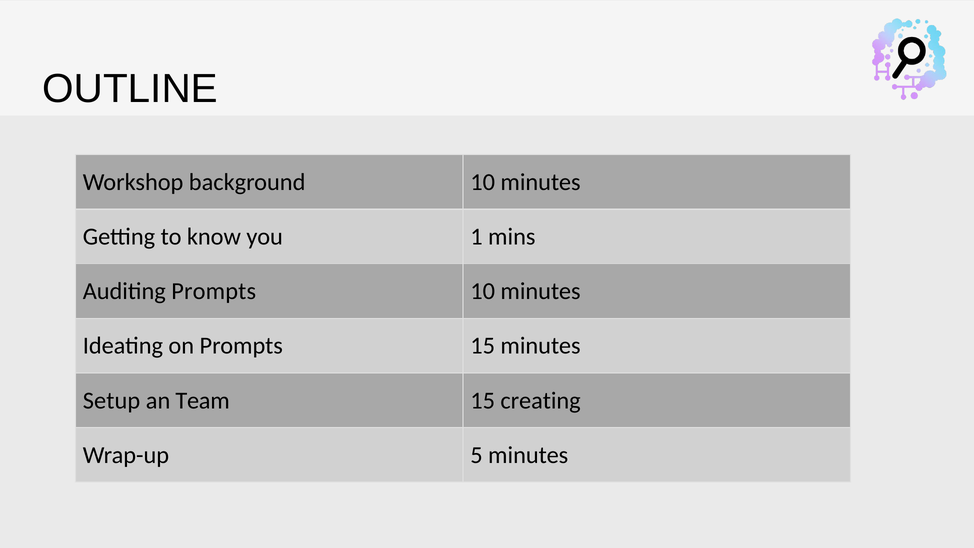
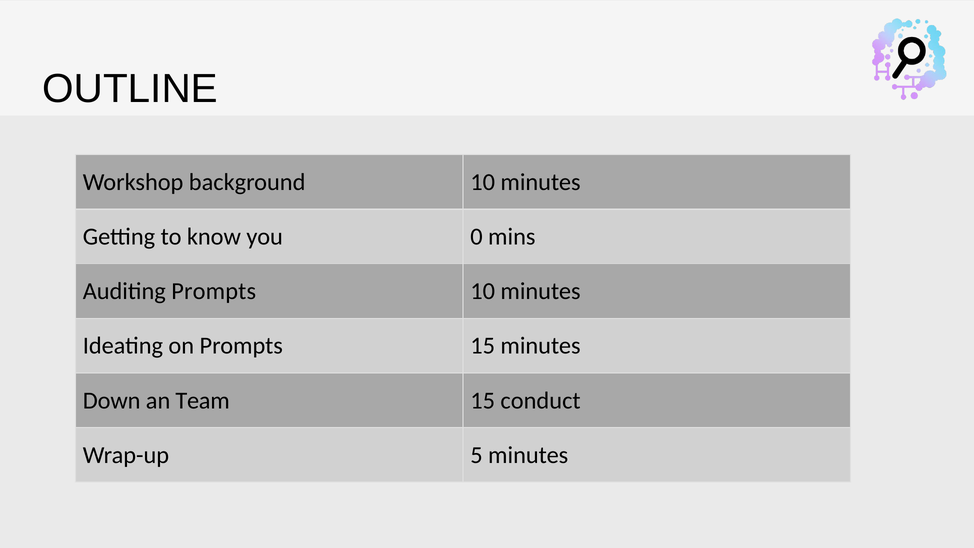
1: 1 -> 0 (476, 237)
Setup: Setup -> Down (112, 400)
creating: creating -> conduct (541, 400)
